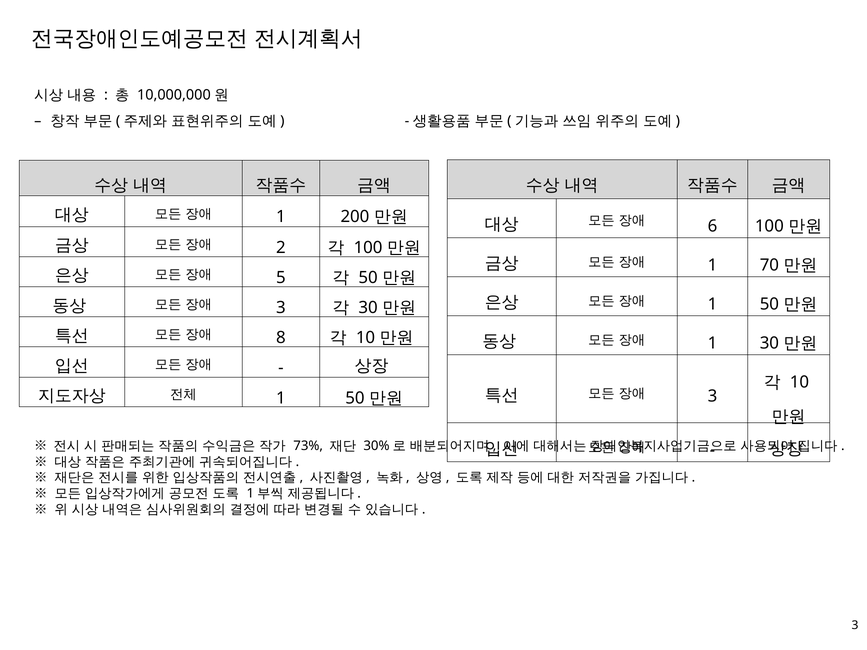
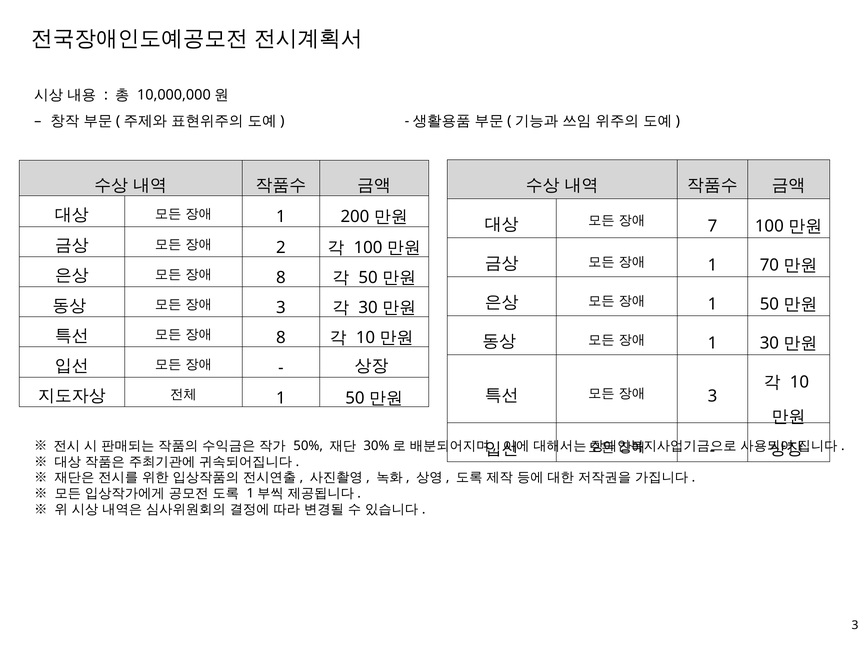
6: 6 -> 7 (712, 226)
5: 5 -> 8 (281, 278)
73%: 73% -> 50% (308, 446)
